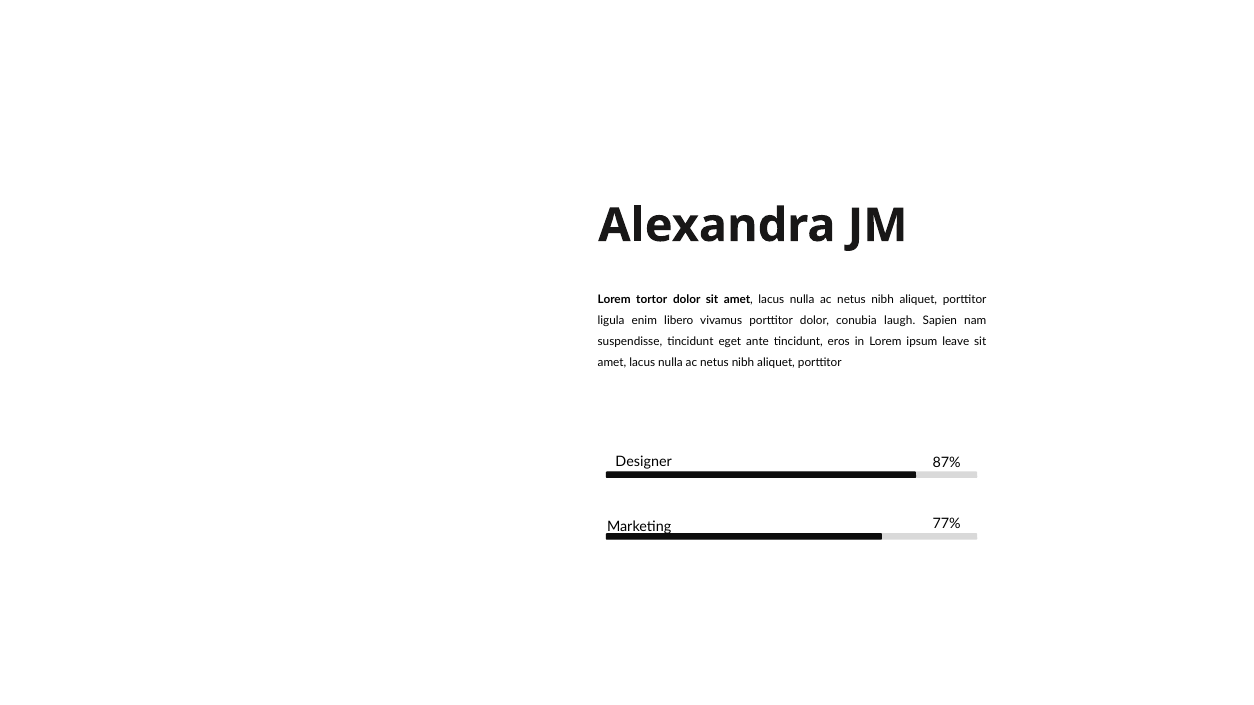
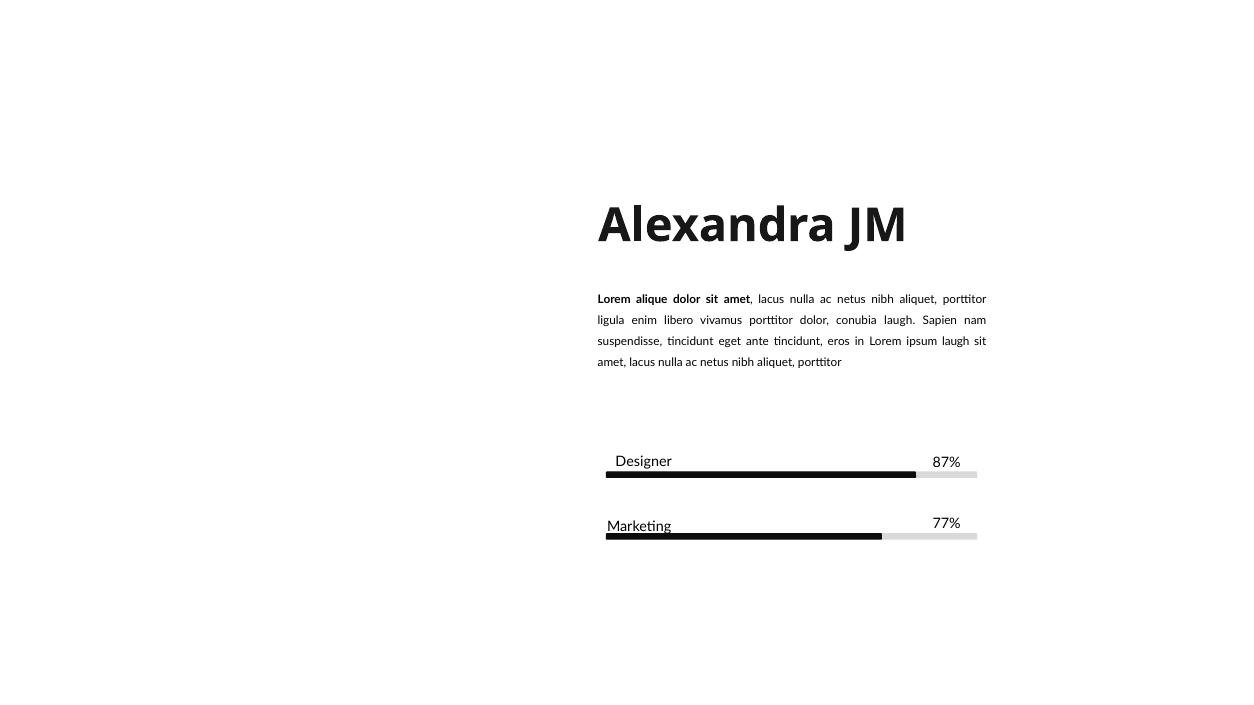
tortor: tortor -> alique (652, 300)
ipsum leave: leave -> laugh (956, 342)
